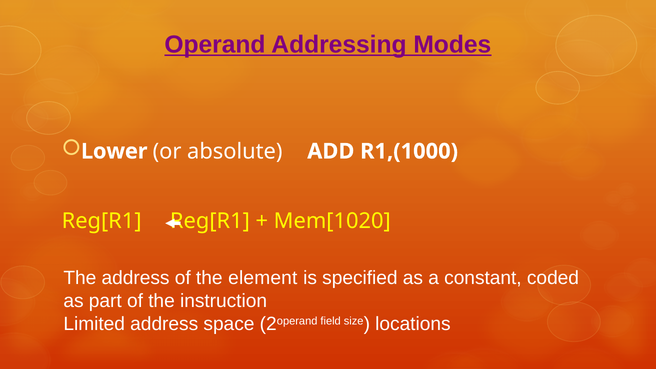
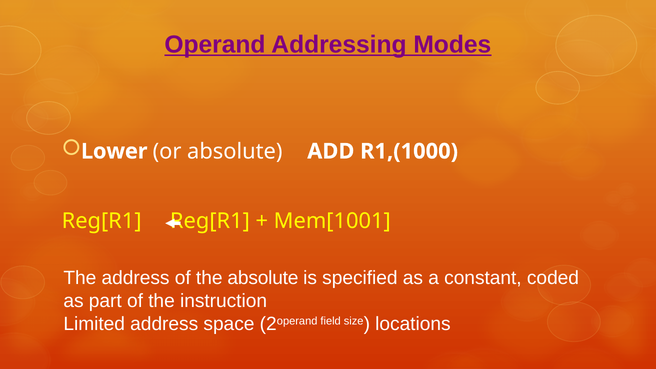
Mem[1020: Mem[1020 -> Mem[1001 (332, 221)
the element: element -> absolute (263, 278)
